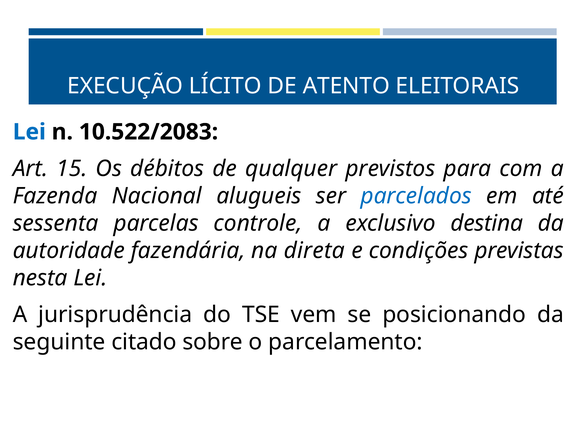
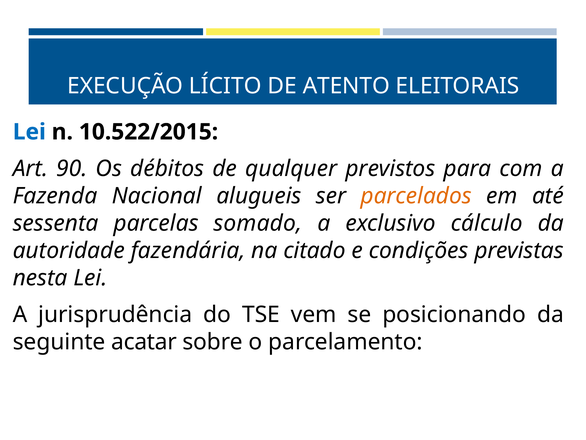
10.522/2083: 10.522/2083 -> 10.522/2015 (148, 132)
15: 15 -> 90 (72, 168)
parcelados colour: blue -> orange (416, 196)
controle: controle -> somado (258, 223)
destina: destina -> cálculo (487, 223)
direta: direta -> citado (314, 250)
citado: citado -> acatar (144, 342)
